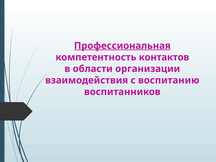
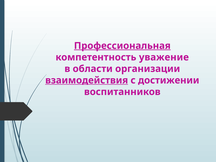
контактов: контактов -> уважение (164, 57)
взаимодействия underline: none -> present (87, 80)
воспитанию: воспитанию -> достижении (169, 80)
